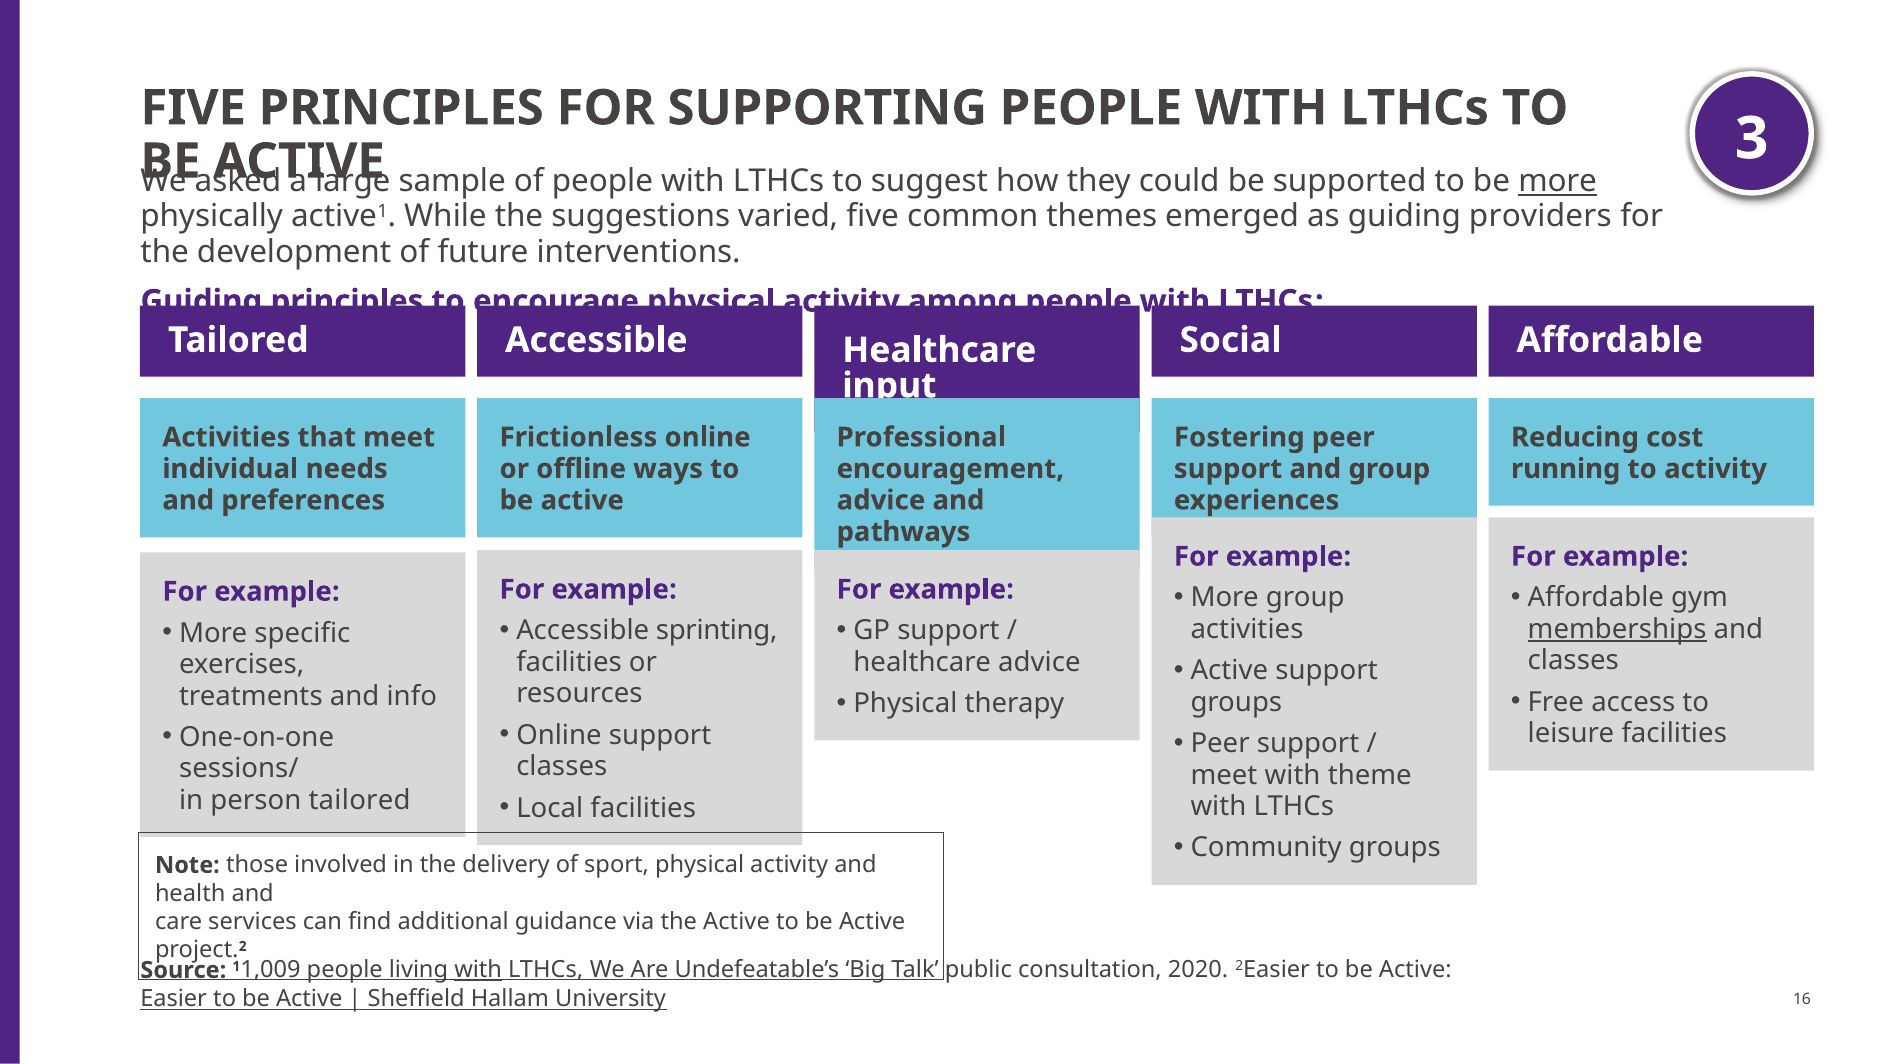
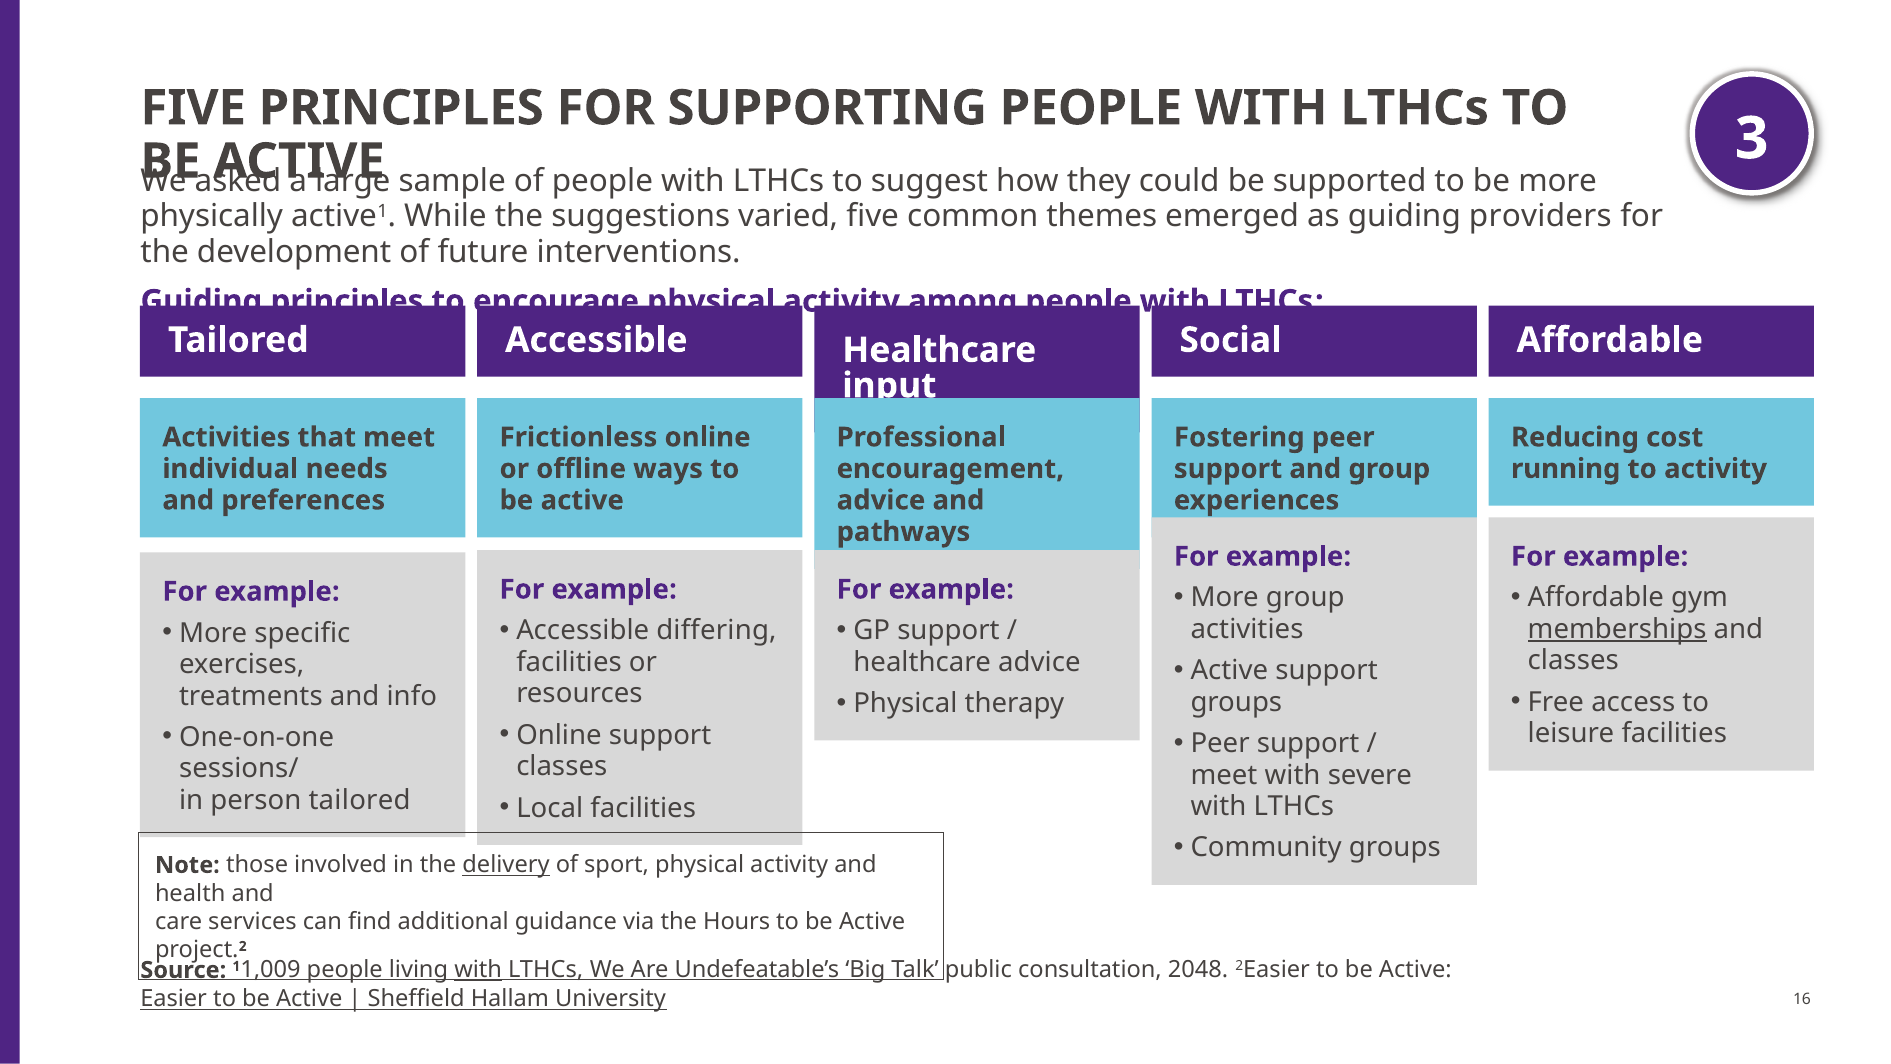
more underline: present -> none (1558, 181)
sprinting: sprinting -> differing (716, 631)
theme: theme -> severe (1370, 775)
delivery underline: none -> present (506, 865)
the Active: Active -> Hours (737, 922)
2020: 2020 -> 2048 (1198, 970)
